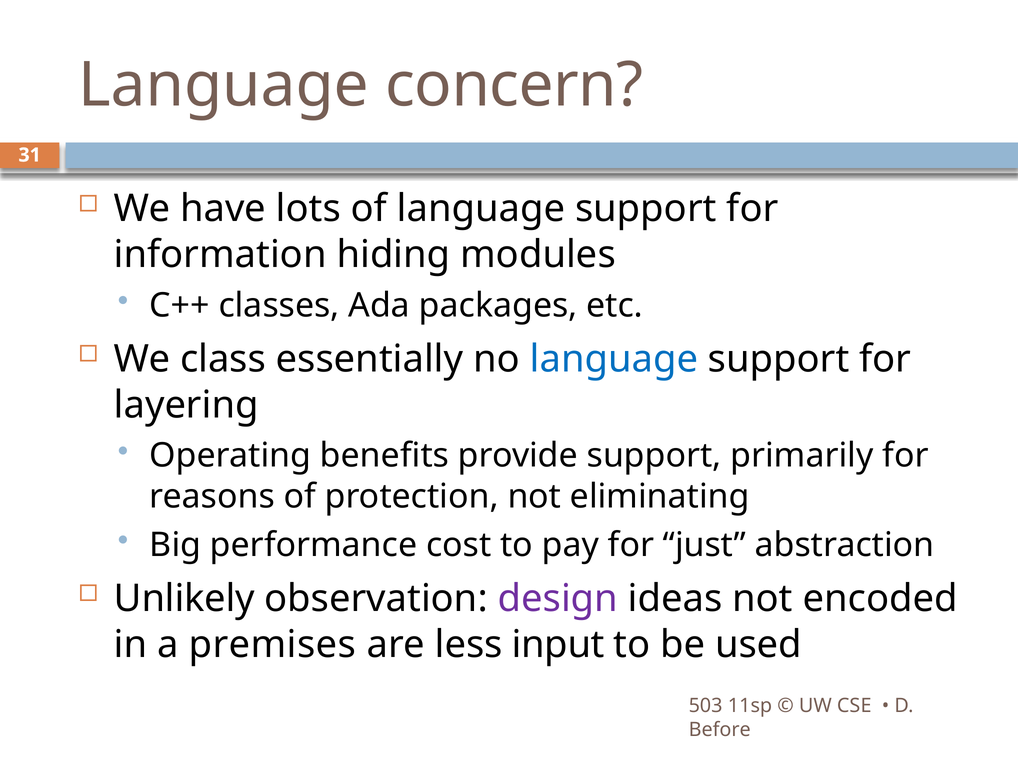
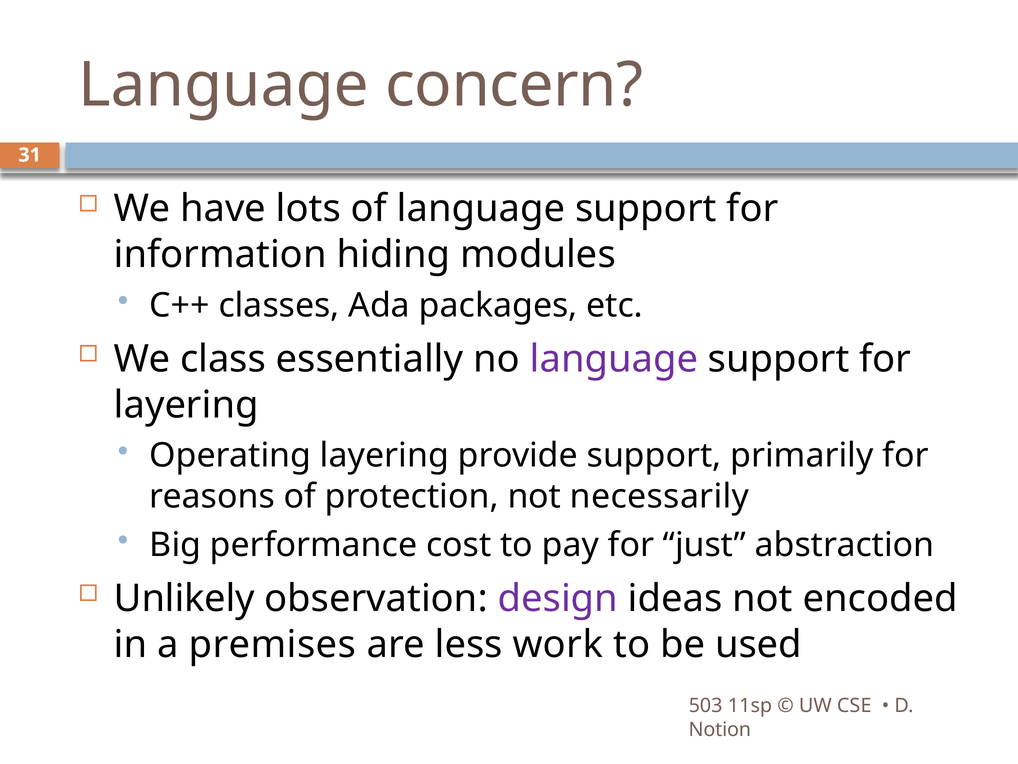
language colour: blue -> purple (614, 359)
Operating benefits: benefits -> layering (384, 455)
eliminating: eliminating -> necessarily (660, 496)
input: input -> work (558, 644)
Before: Before -> Notion (720, 729)
